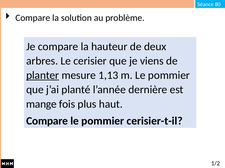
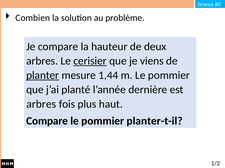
Compare: Compare -> Combien (33, 18)
cerisier underline: none -> present (90, 61)
1,13: 1,13 -> 1,44 (108, 76)
mange: mange -> arbres (41, 104)
cerisier-t-il: cerisier-t-il -> planter-t-il (155, 121)
